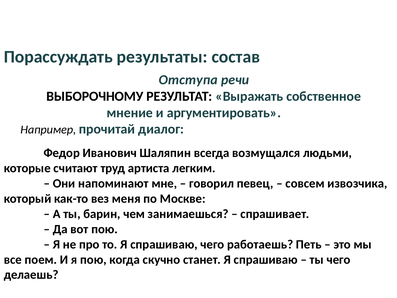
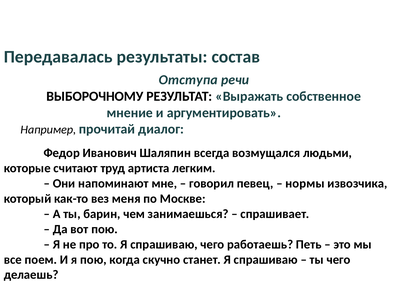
Порассуждать: Порассуждать -> Передавалась (58, 57)
совсем: совсем -> нормы (305, 183)
